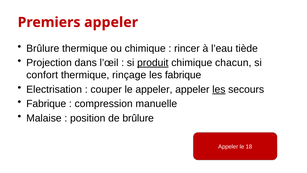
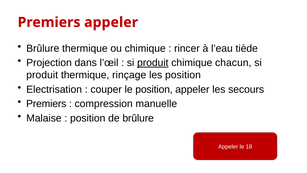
confort: confort -> produit (42, 75)
les fabrique: fabrique -> position (183, 75)
le appeler: appeler -> position (154, 89)
les underline: present -> none (219, 89)
Fabrique: Fabrique -> Premiers (46, 104)
